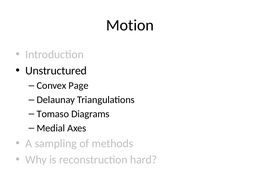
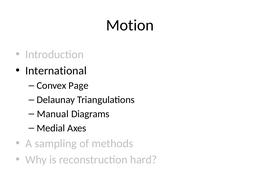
Unstructured: Unstructured -> International (56, 71)
Tomaso: Tomaso -> Manual (53, 114)
